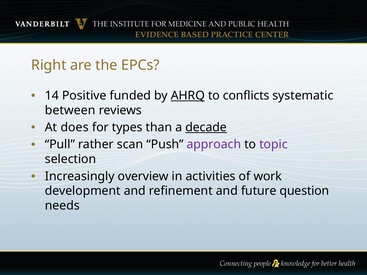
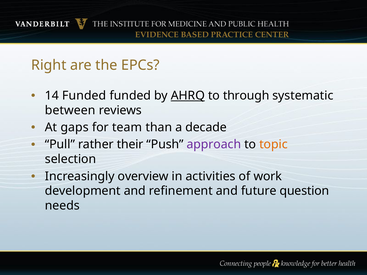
14 Positive: Positive -> Funded (84, 96)
conflicts: conflicts -> through (246, 96)
does: does -> gaps (75, 127)
types: types -> team (127, 127)
decade underline: present -> none (206, 127)
scan: scan -> their (130, 145)
topic colour: purple -> orange (273, 145)
